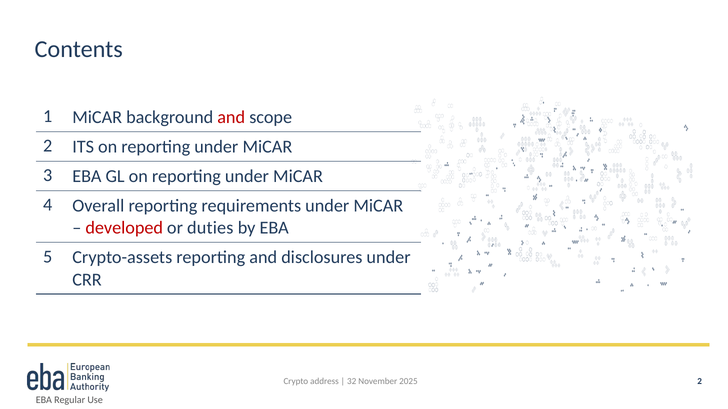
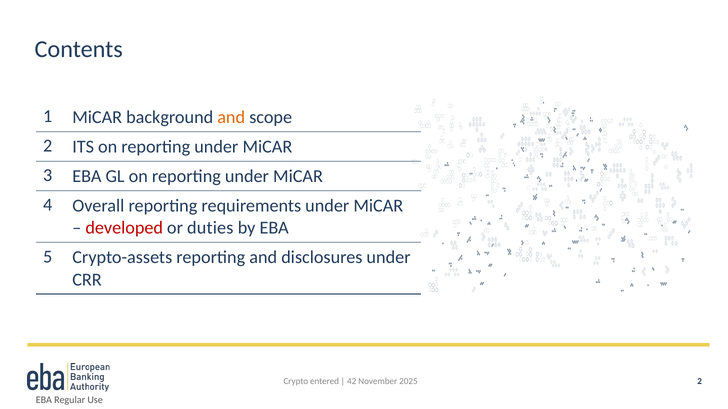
and colour: red -> orange (231, 117)
address: address -> entered (325, 382)
32: 32 -> 42 (352, 382)
